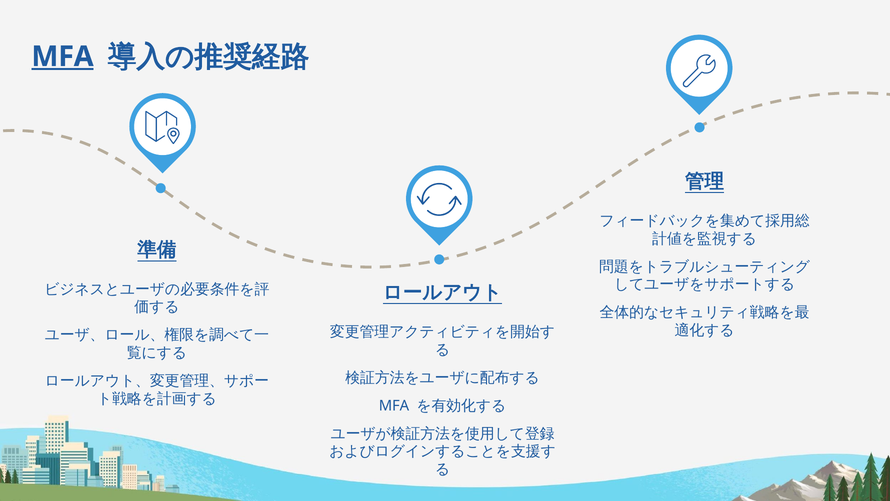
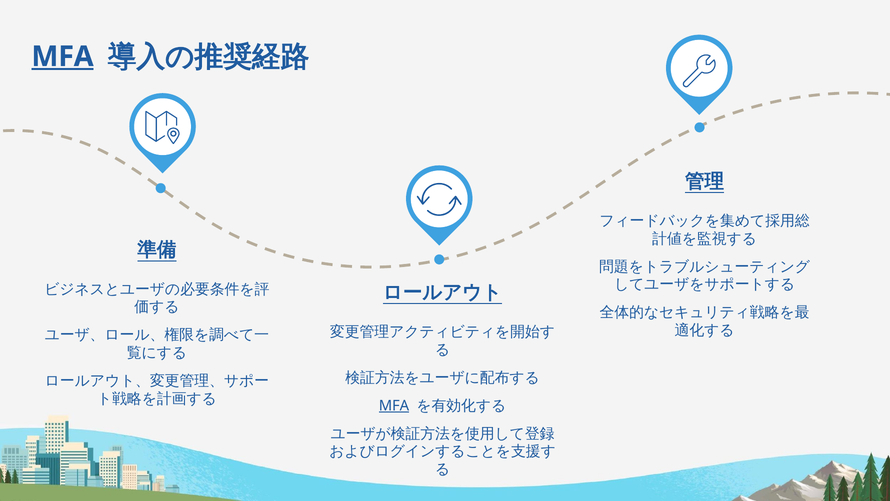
MFA underline: none -> present (394, 405)
